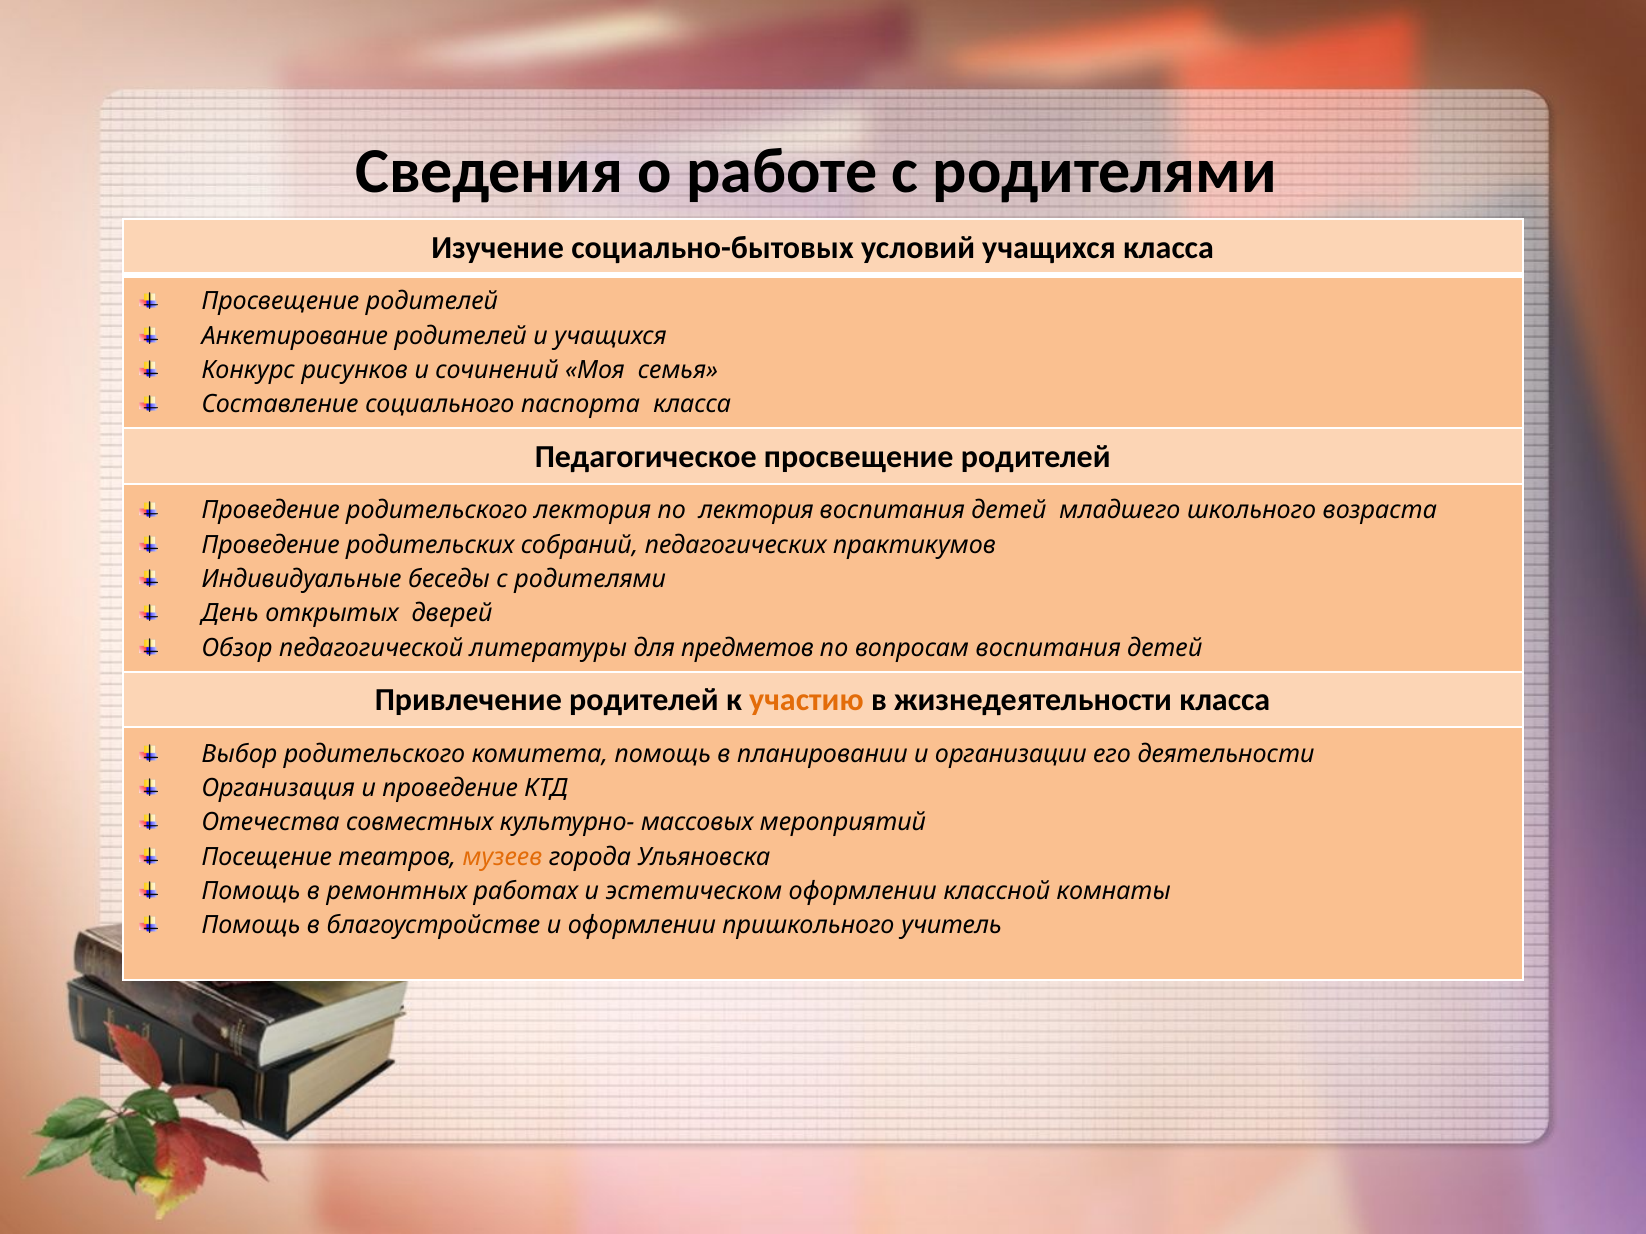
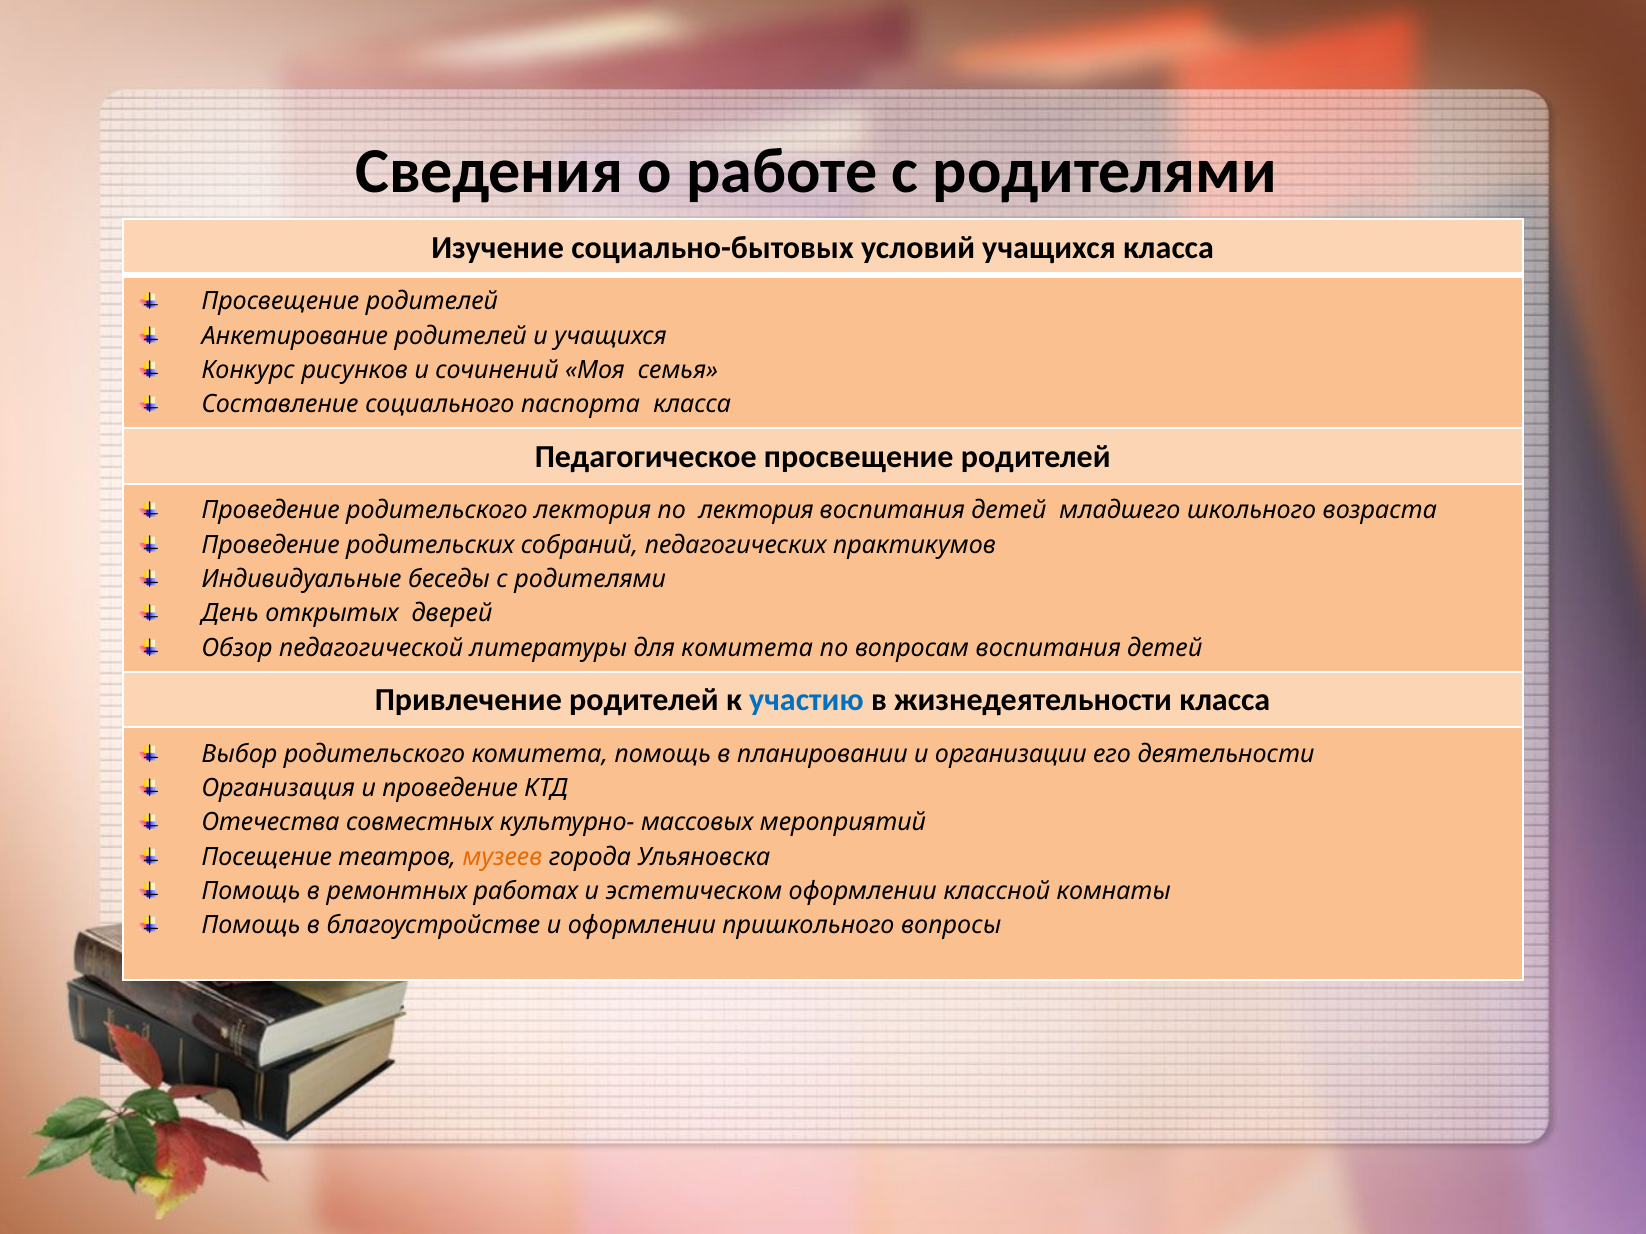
для предметов: предметов -> комитета (747, 648)
участию colour: orange -> blue (806, 700)
учитель: учитель -> вопросы (951, 926)
